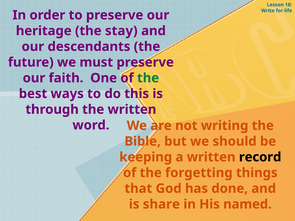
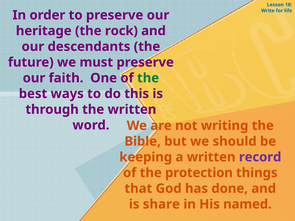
stay: stay -> rock (121, 31)
record colour: black -> purple (260, 157)
forgetting: forgetting -> protection (199, 173)
